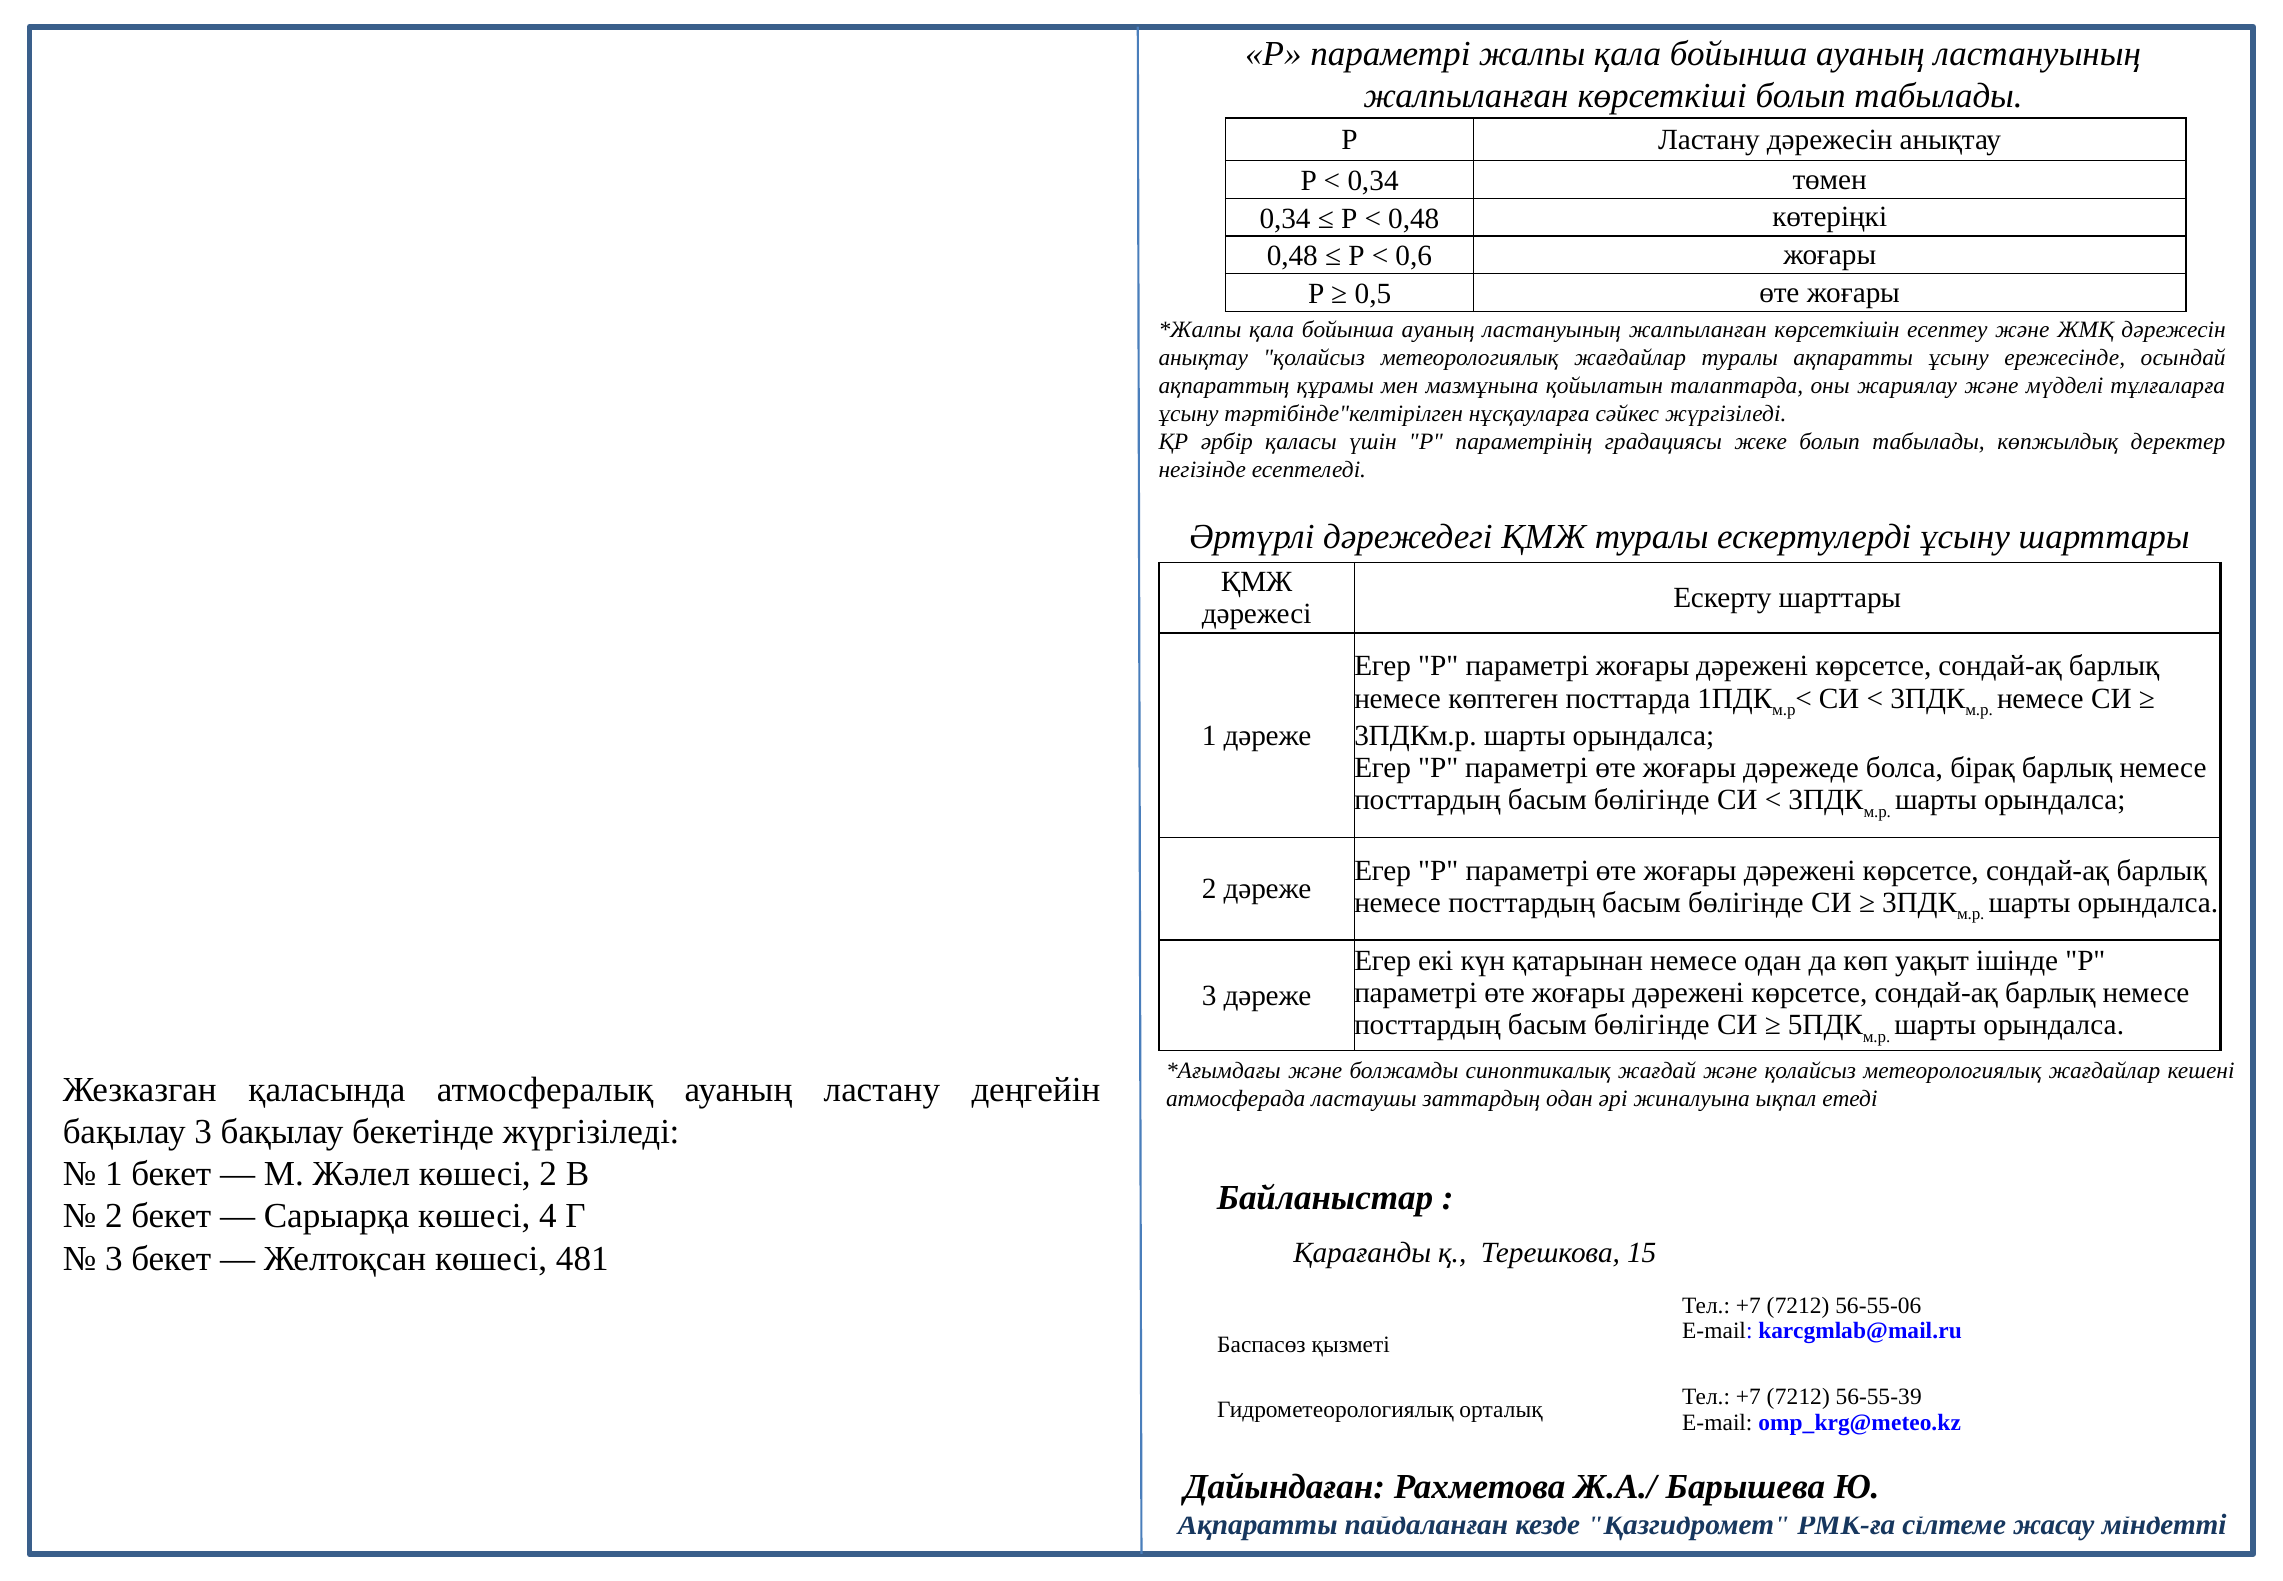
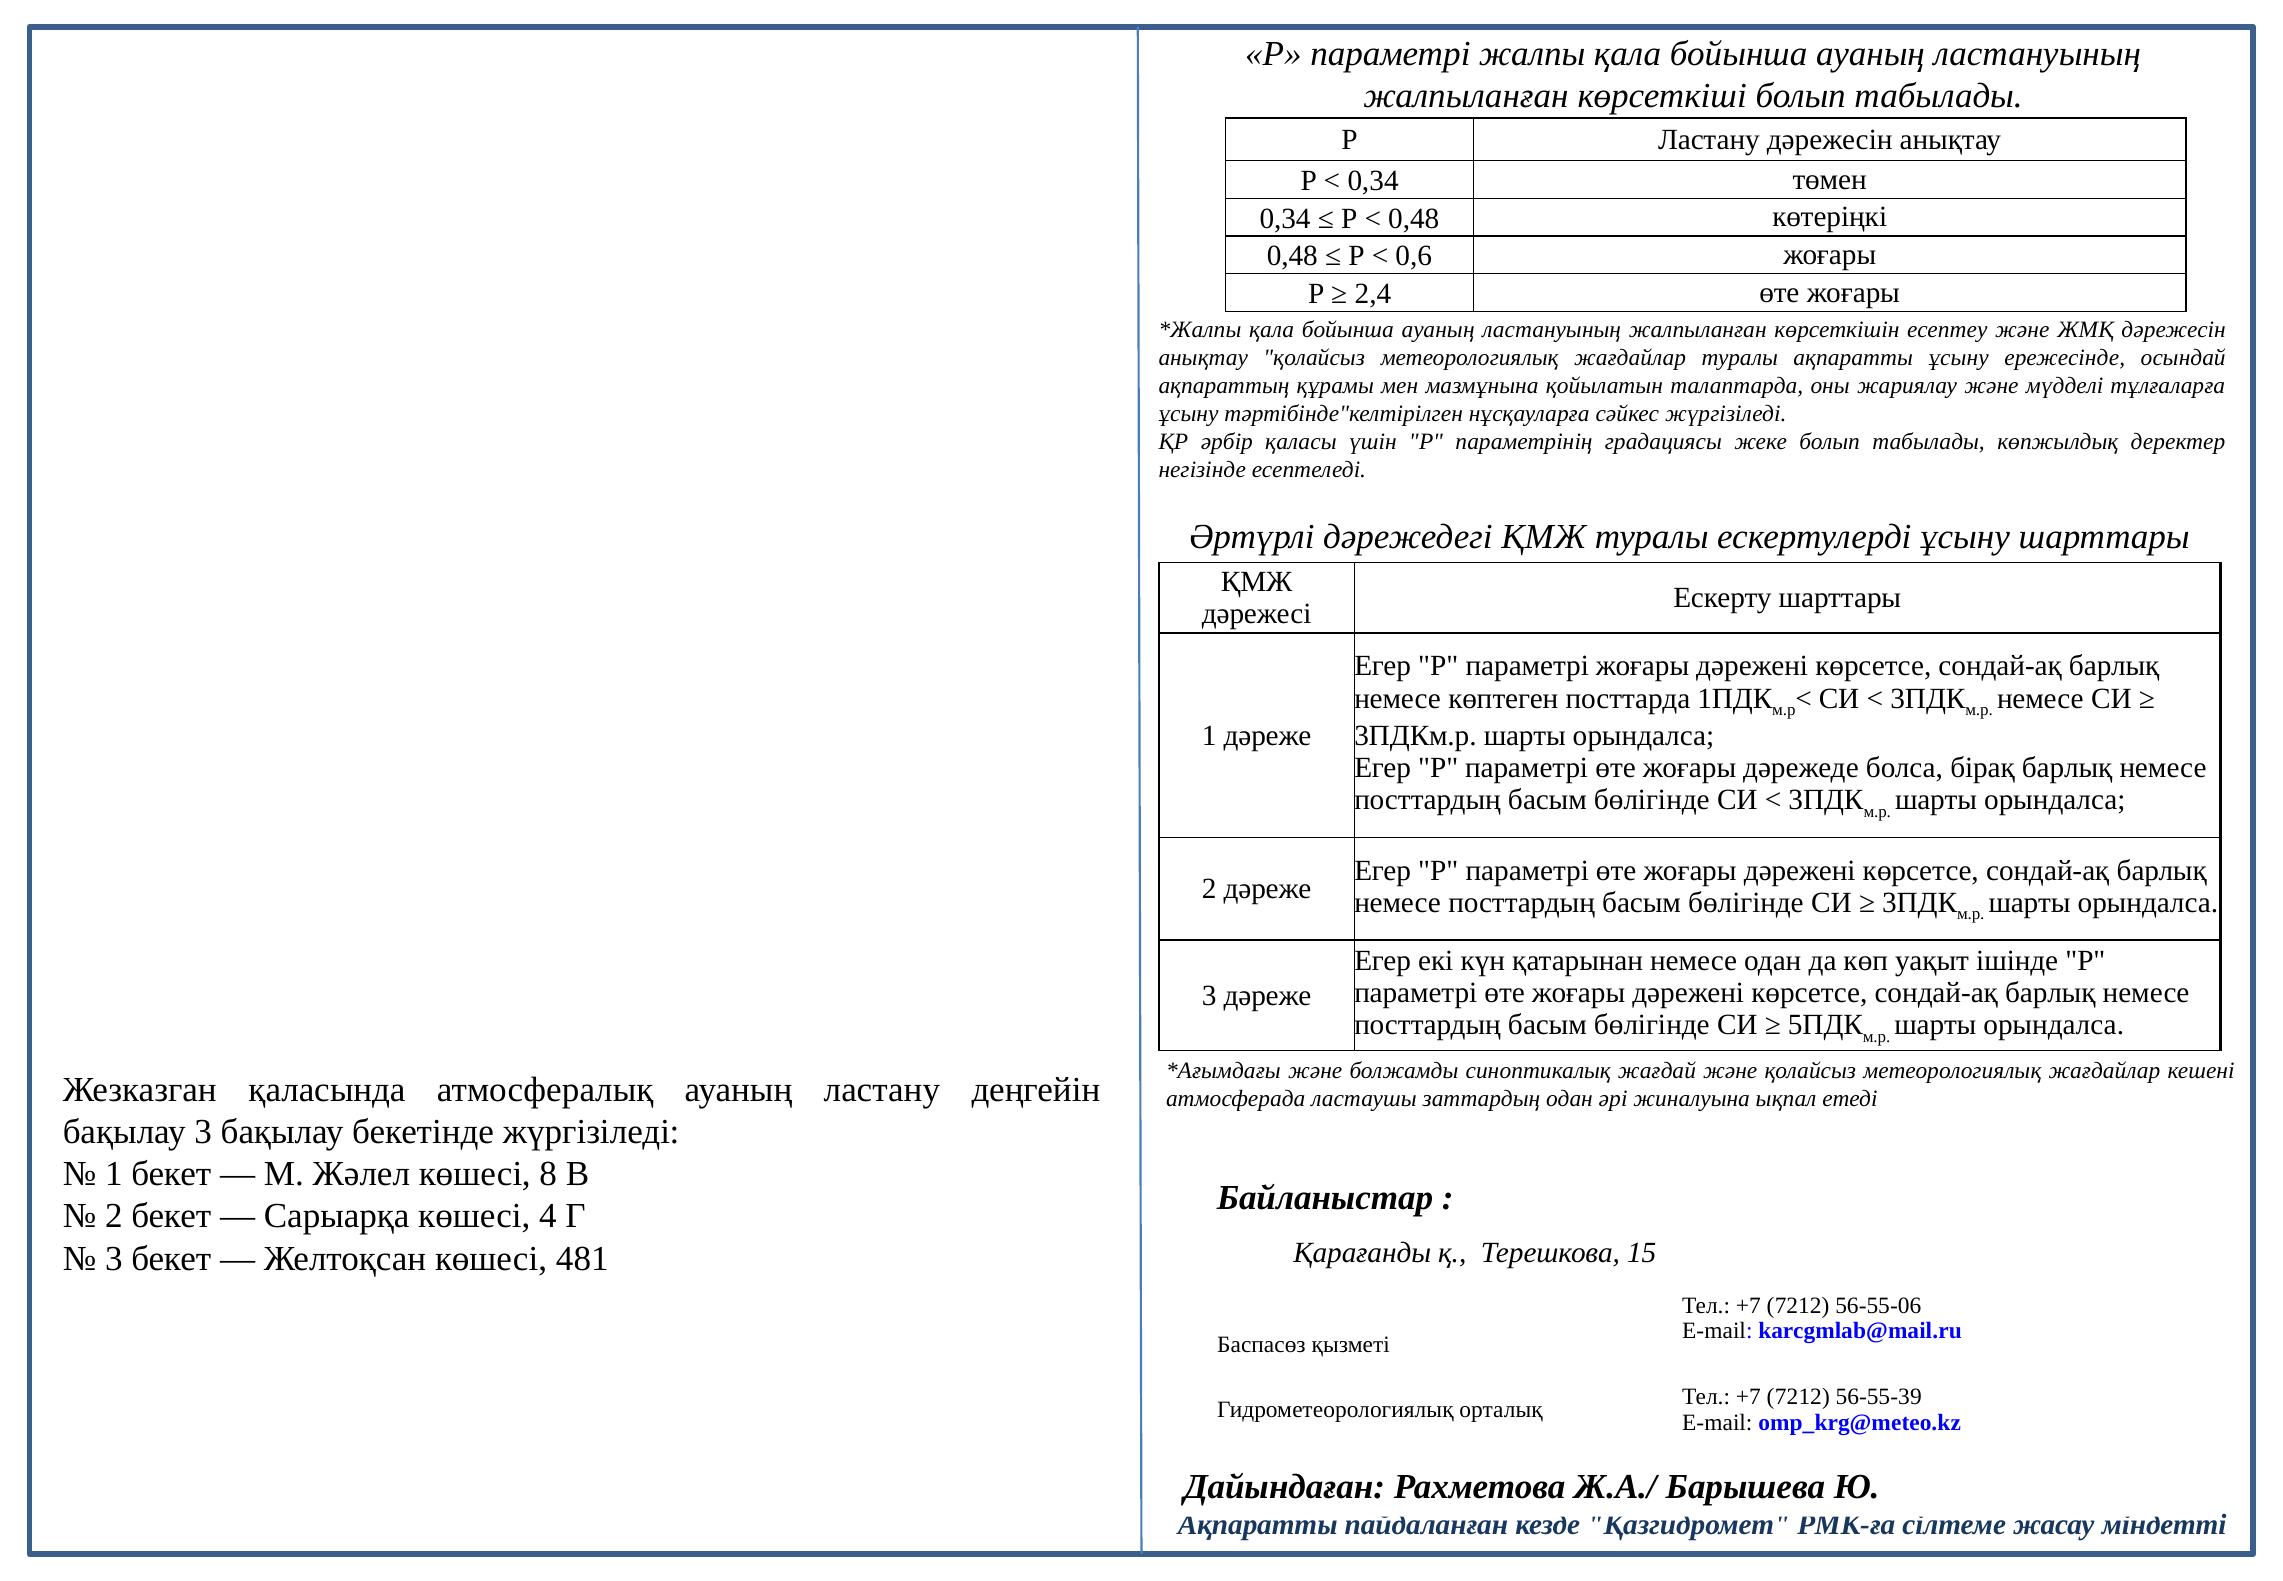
0,5: 0,5 -> 2,4 (1373, 294)
көшесі 2: 2 -> 8 (548, 1174)
